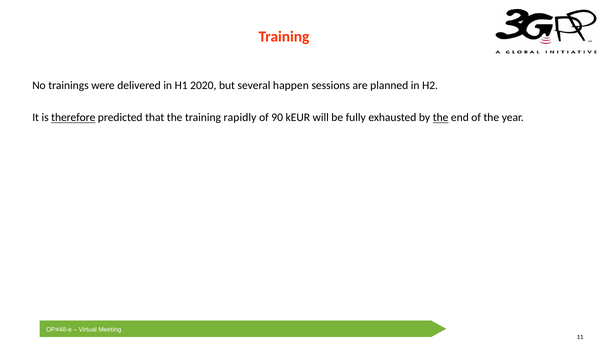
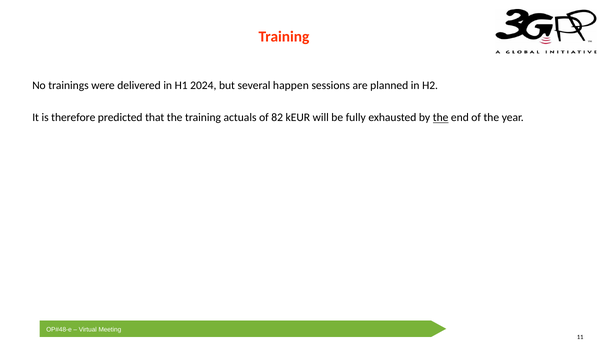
2020: 2020 -> 2024 (203, 86)
therefore underline: present -> none (73, 118)
rapidly: rapidly -> actuals (240, 118)
90: 90 -> 82 (277, 118)
